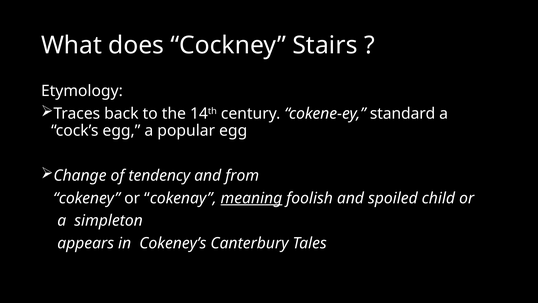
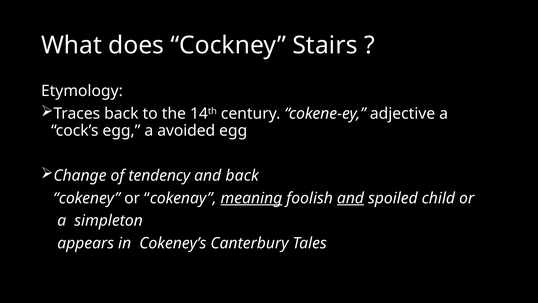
standard: standard -> adjective (403, 113)
popular: popular -> avoided (186, 130)
and from: from -> back (242, 175)
and underline: none -> present (350, 198)
